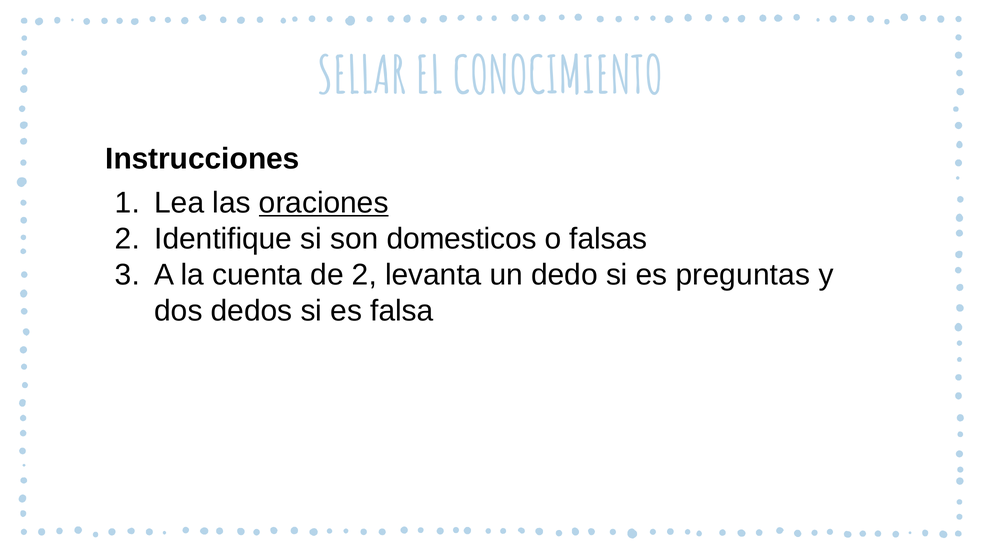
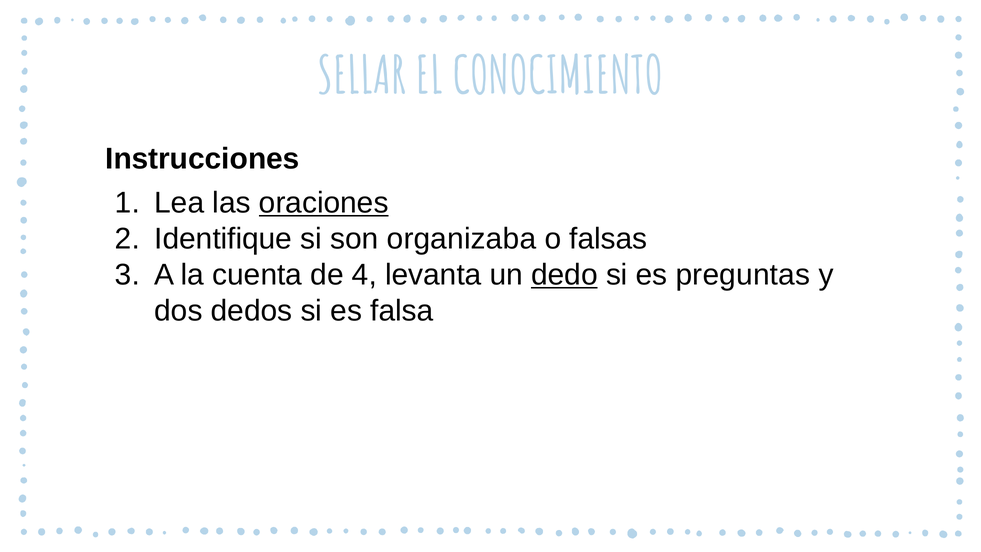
domesticos: domesticos -> organizaba (461, 239)
de 2: 2 -> 4 (364, 275)
dedo underline: none -> present (564, 275)
